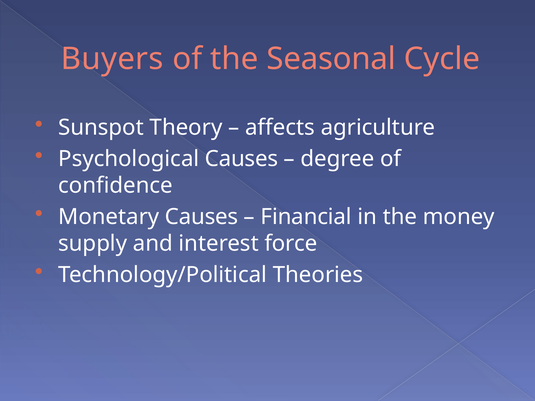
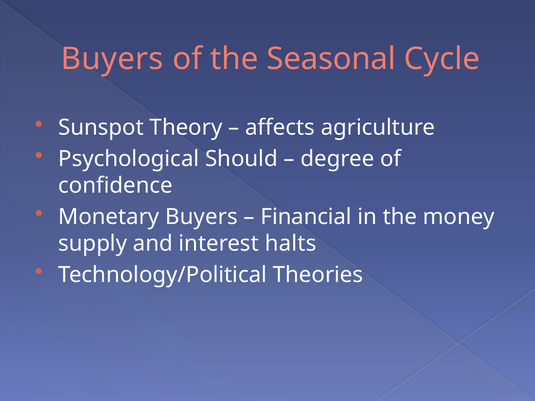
Psychological Causes: Causes -> Should (241, 159)
Monetary Causes: Causes -> Buyers (201, 217)
force: force -> halts (291, 244)
